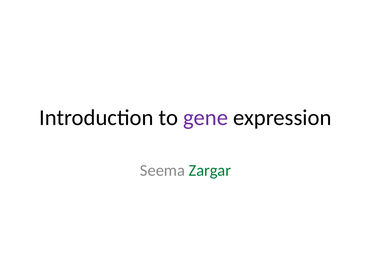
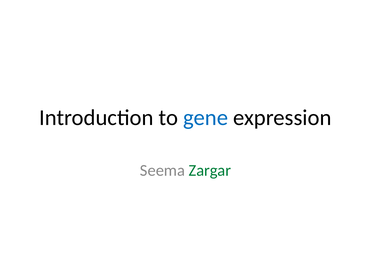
gene colour: purple -> blue (206, 118)
